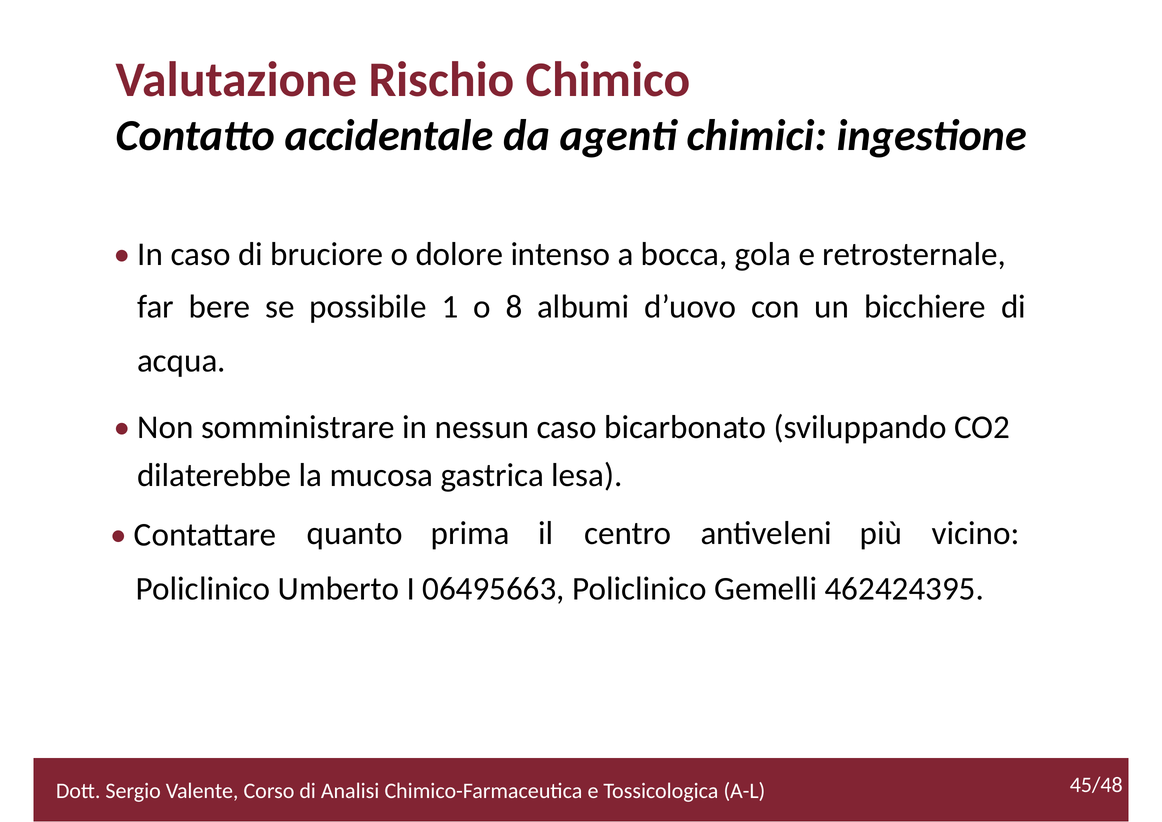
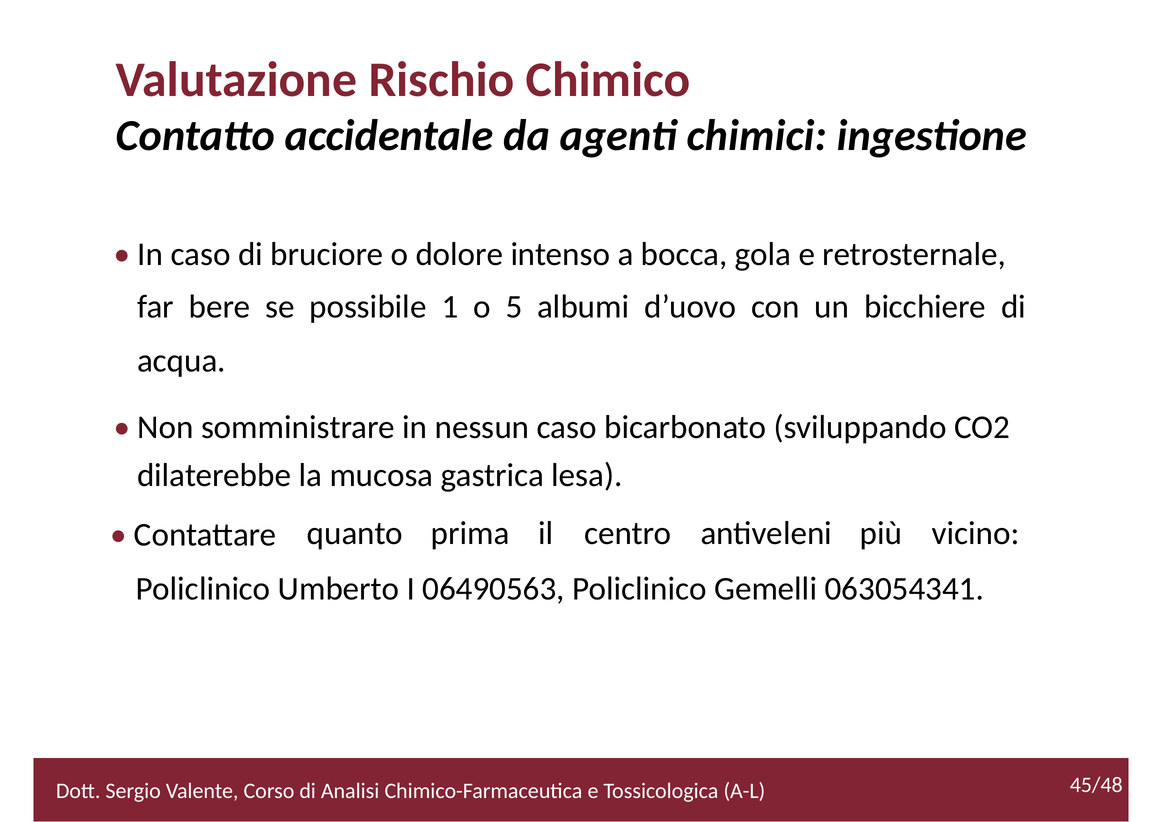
8: 8 -> 5 (514, 307)
06495663: 06495663 -> 06490563 (494, 588)
462424395: 462424395 -> 063054341 (904, 588)
